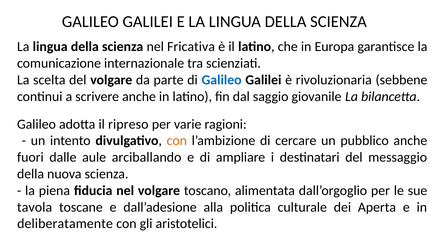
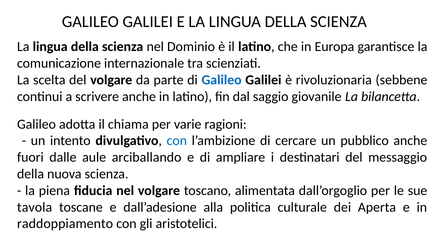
Fricativa: Fricativa -> Dominio (191, 47)
ripreso: ripreso -> chiama (128, 124)
con colour: orange -> blue (177, 141)
deliberatamente: deliberatamente -> raddoppiamento (65, 223)
